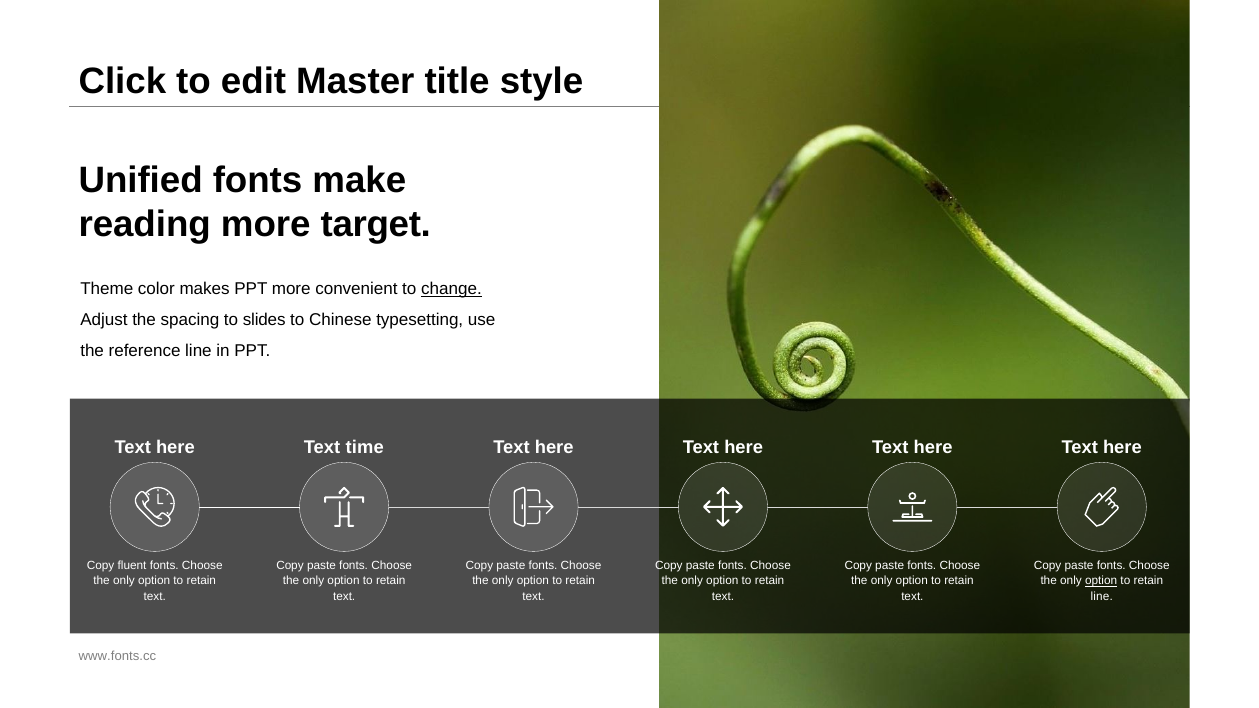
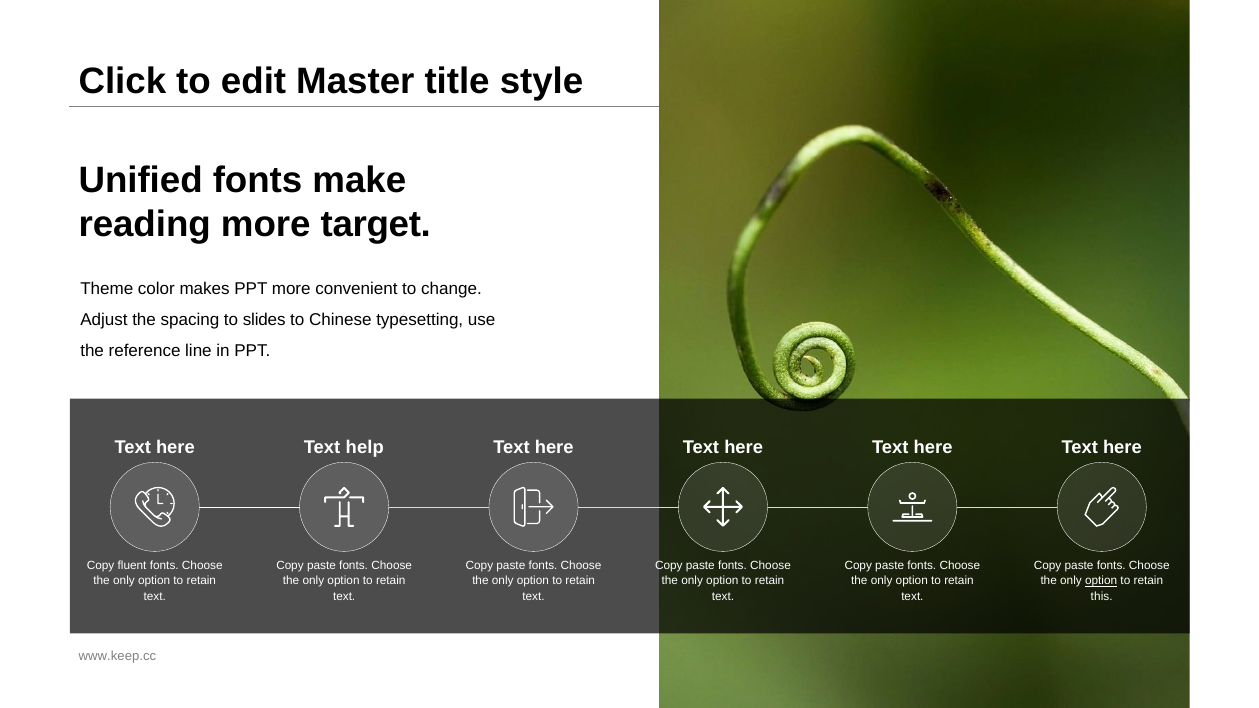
change underline: present -> none (451, 289)
time: time -> help (365, 448)
line: line -> this (1102, 597)
www.fonts.cc: www.fonts.cc -> www.keep.cc (117, 656)
